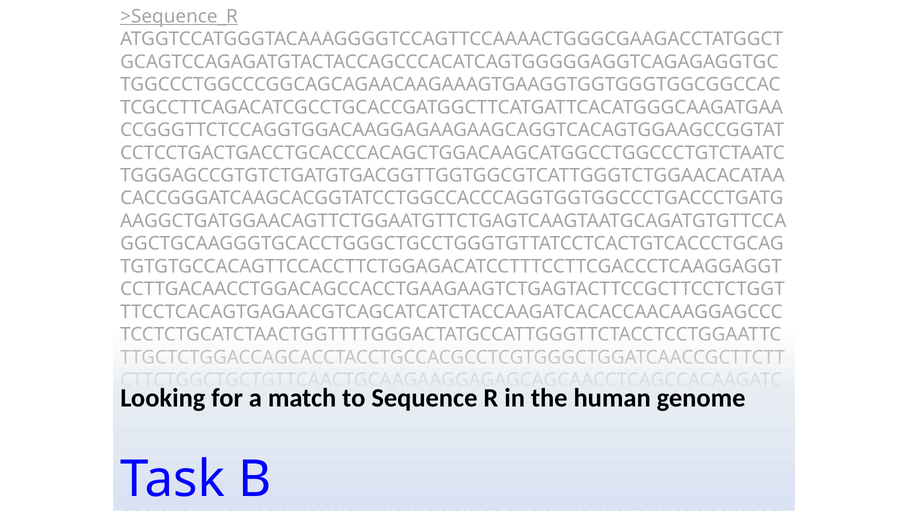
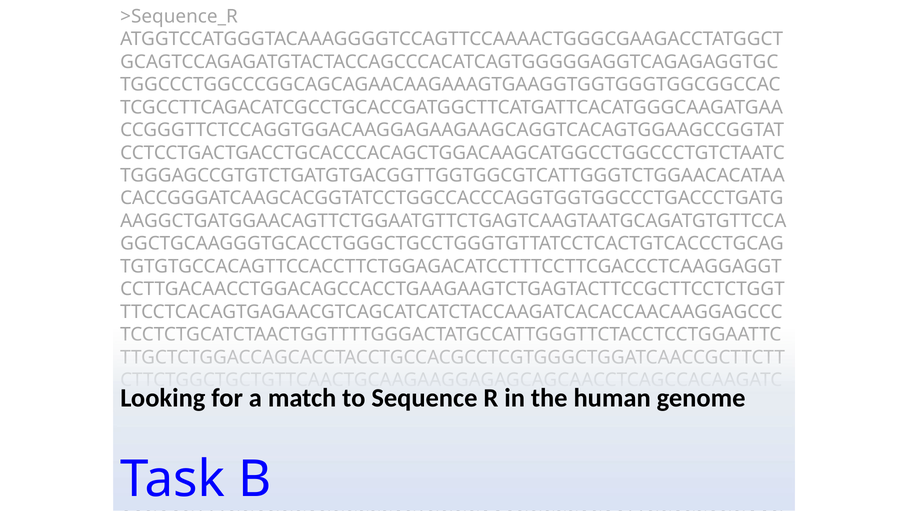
>Sequence_R underline: present -> none (179, 16)
